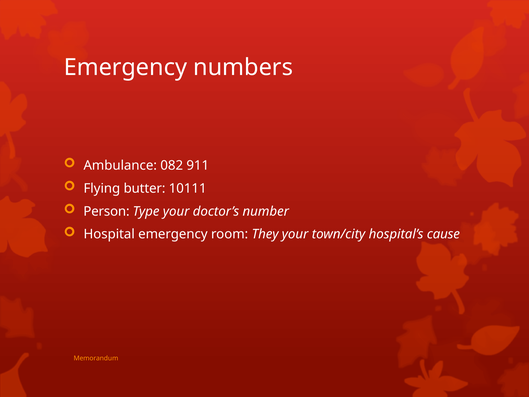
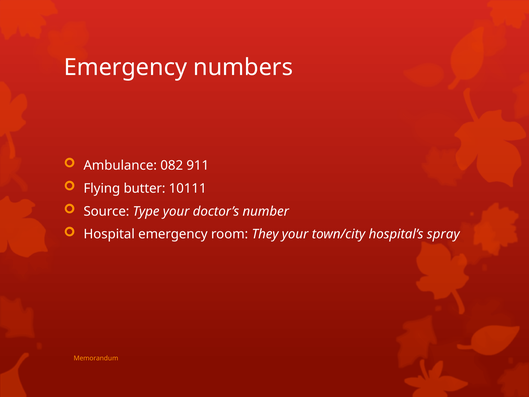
Person: Person -> Source (106, 211)
cause: cause -> spray (443, 234)
